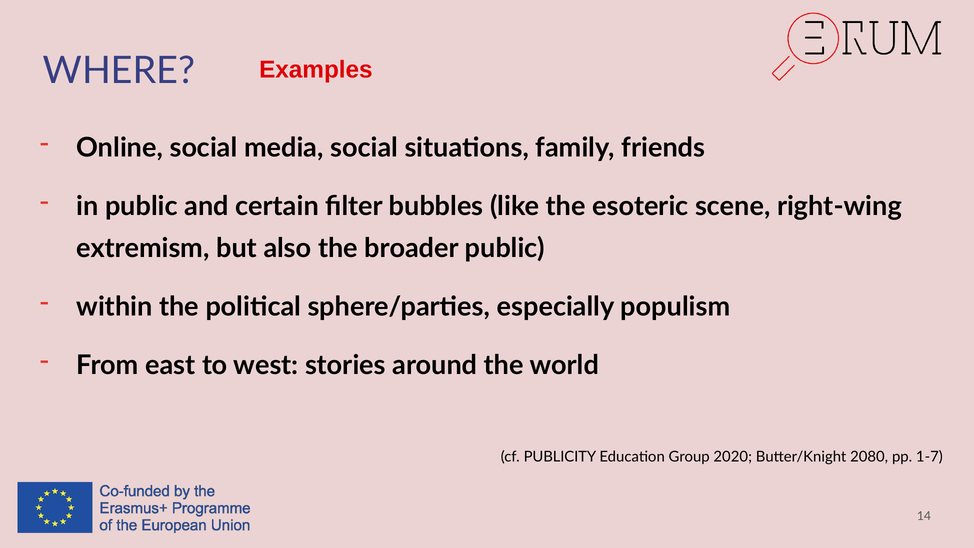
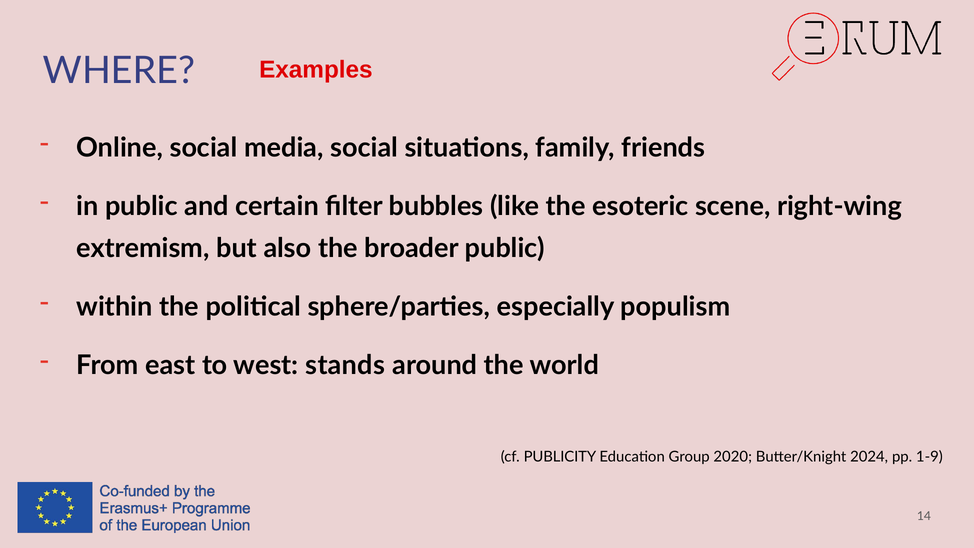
stories: stories -> stands (345, 365)
2080: 2080 -> 2024 (869, 457)
1-7: 1-7 -> 1-9 (929, 457)
